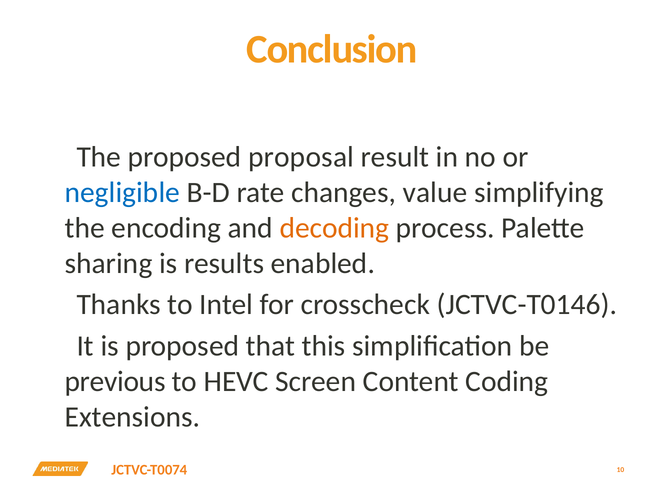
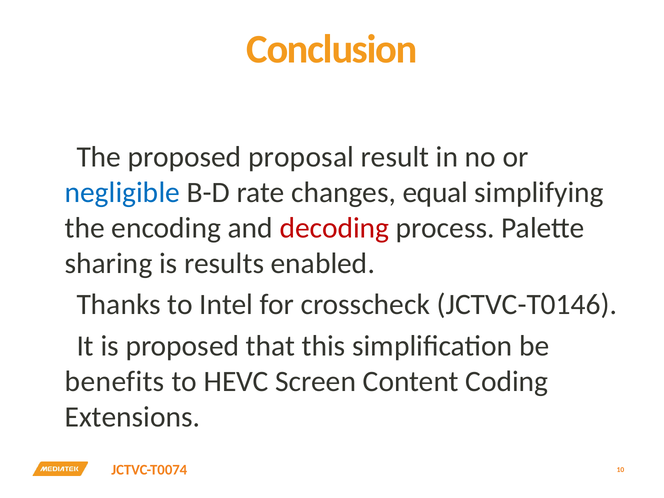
value: value -> equal (435, 193)
decoding colour: orange -> red (334, 228)
previous: previous -> benefits (115, 381)
